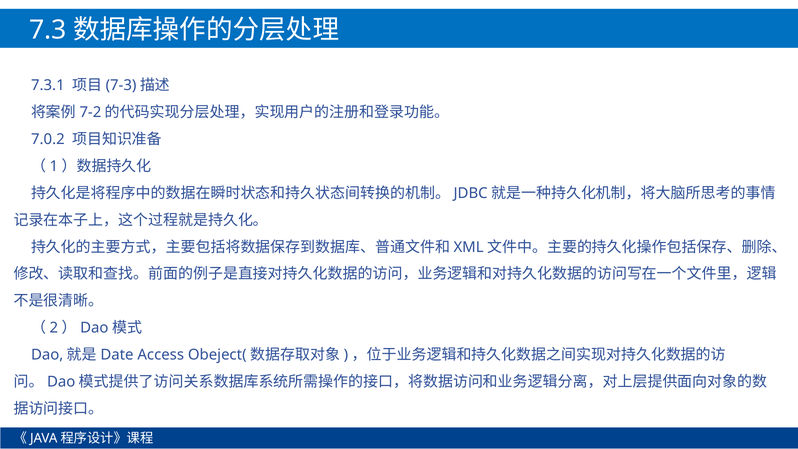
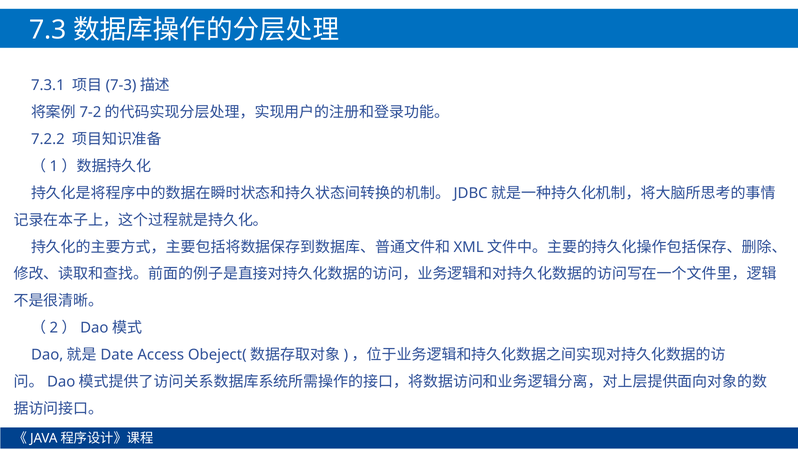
7.0.2: 7.0.2 -> 7.2.2 (48, 139)
